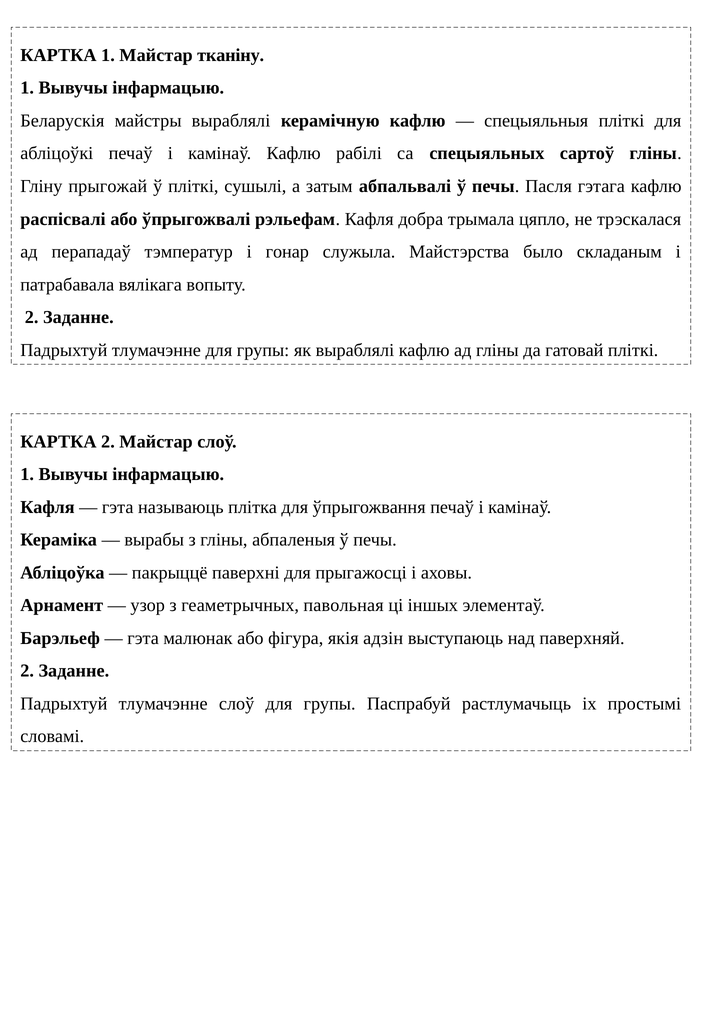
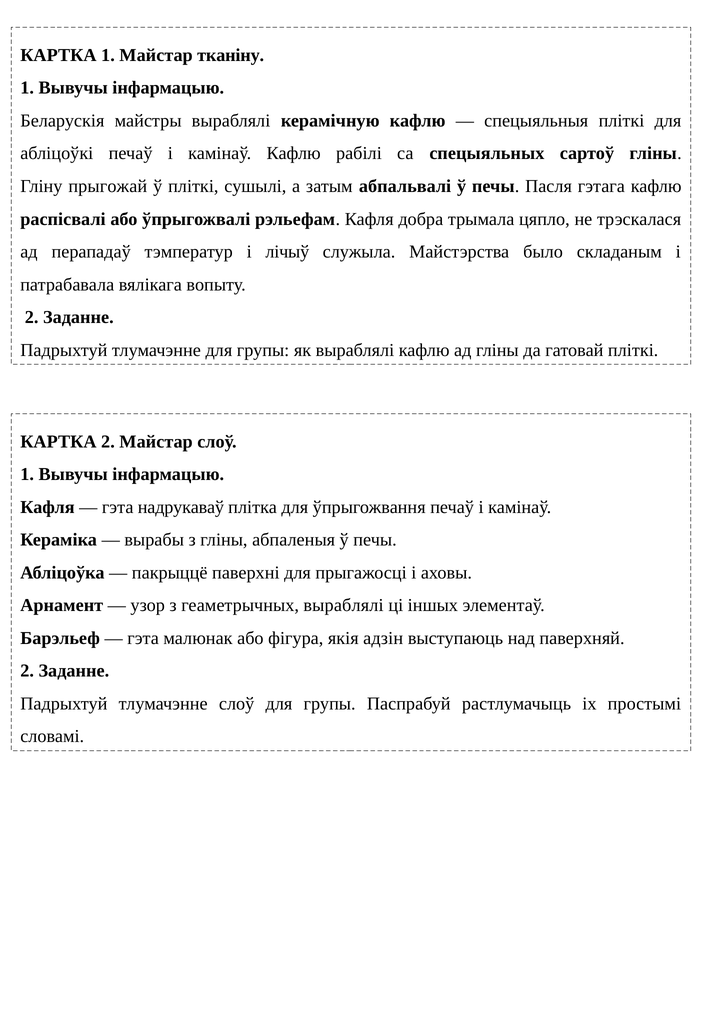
гонар: гонар -> лічыў (287, 252)
называюць: называюць -> надрукаваў (181, 507)
геаметрычных павольная: павольная -> выраблялі (344, 605)
